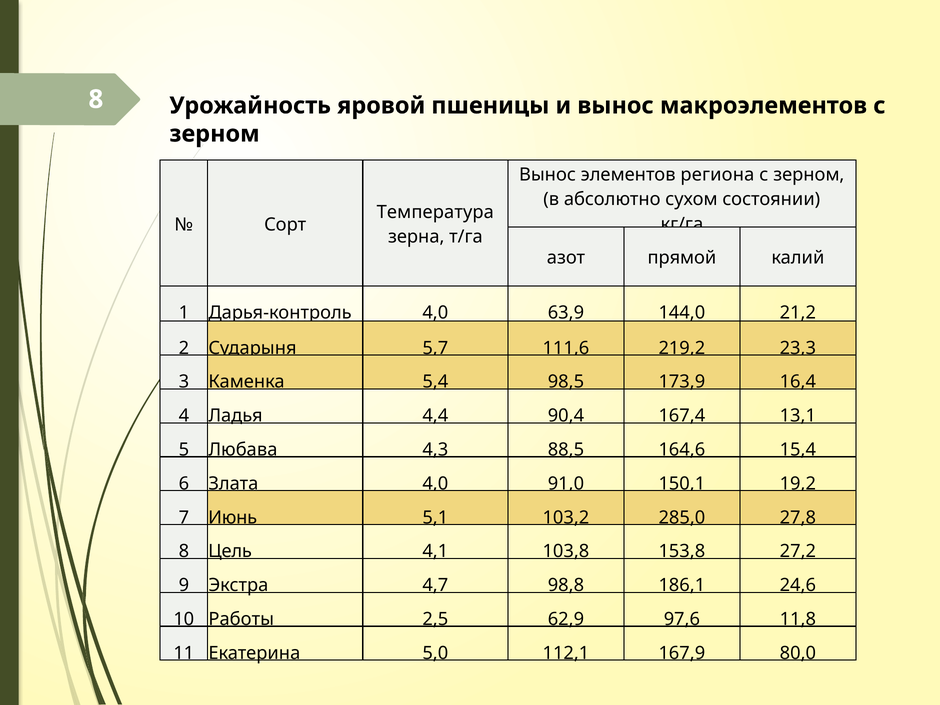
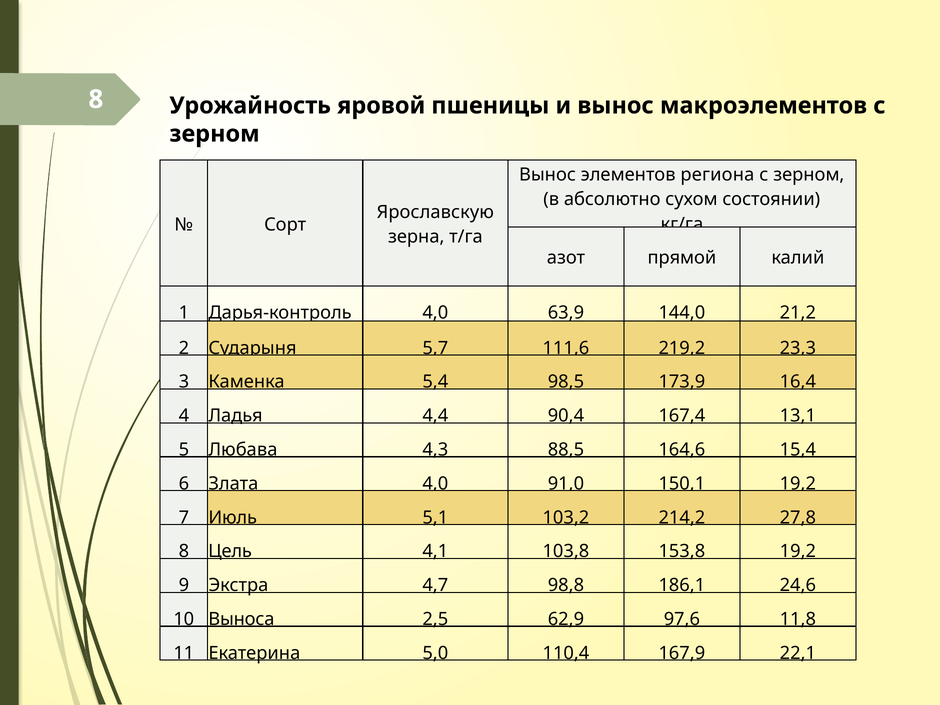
Температура: Температура -> Ярославскую (435, 212)
Июнь: Июнь -> Июль (233, 518)
285,0: 285,0 -> 214,2 (682, 518)
153,8 27,2: 27,2 -> 19,2 (798, 551)
Работы: Работы -> Выноса (241, 619)
112,1: 112,1 -> 110,4 (566, 653)
80,0: 80,0 -> 22,1 (798, 653)
